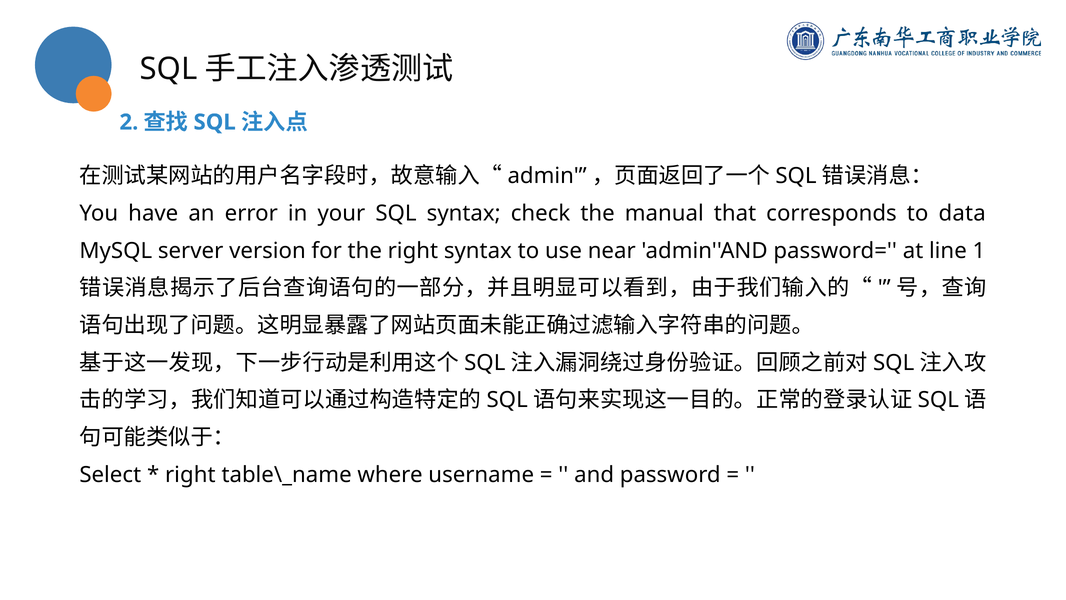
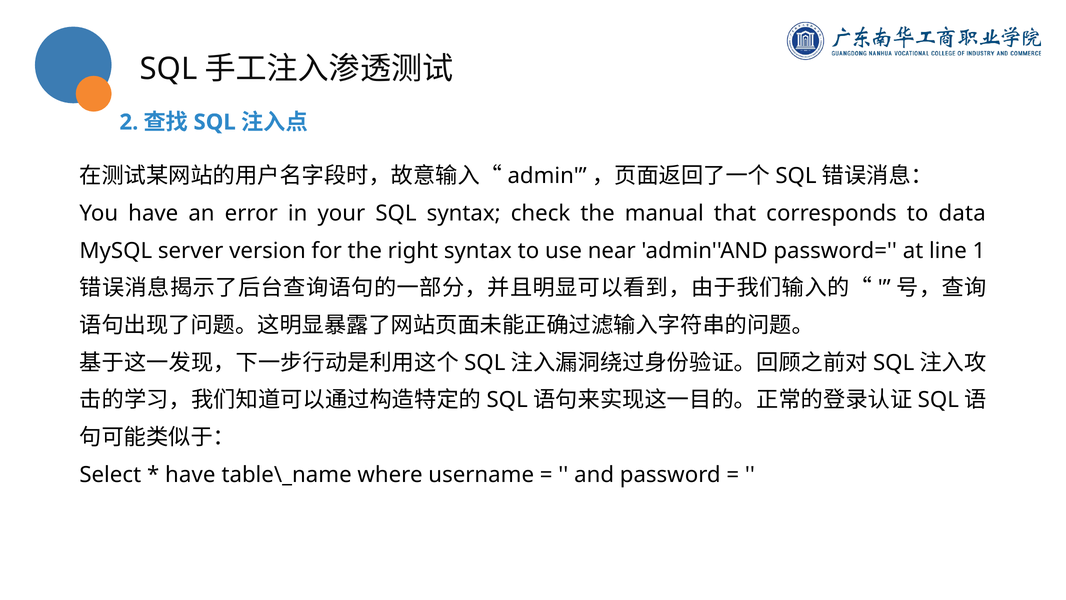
right: right -> have (190, 474)
